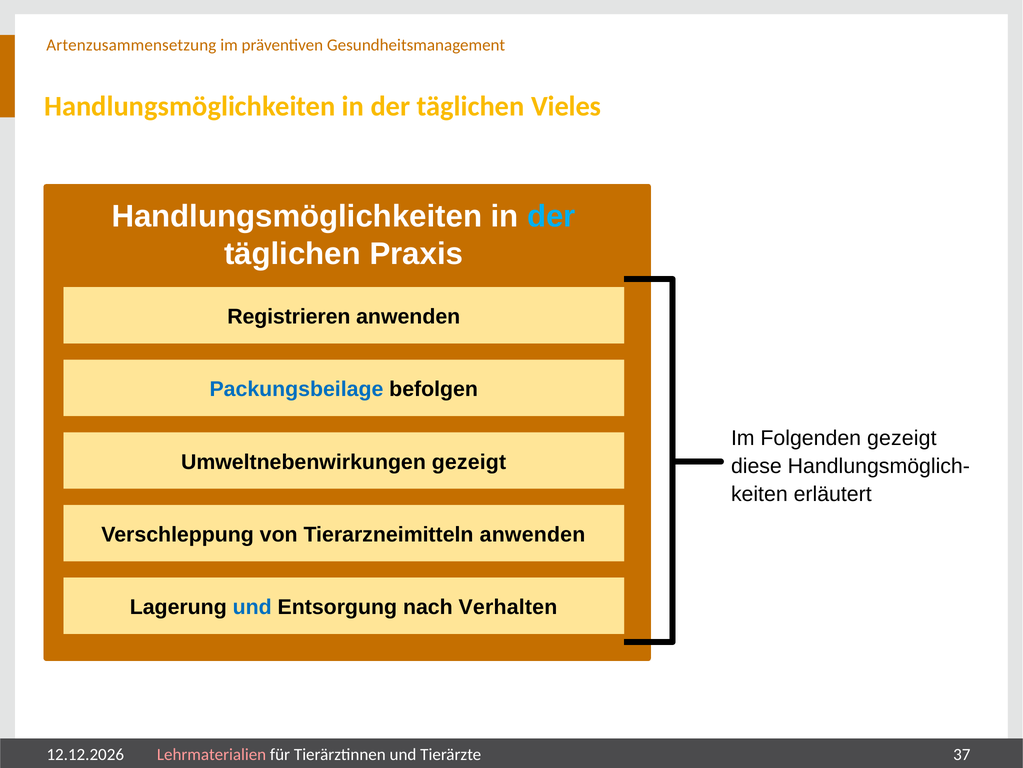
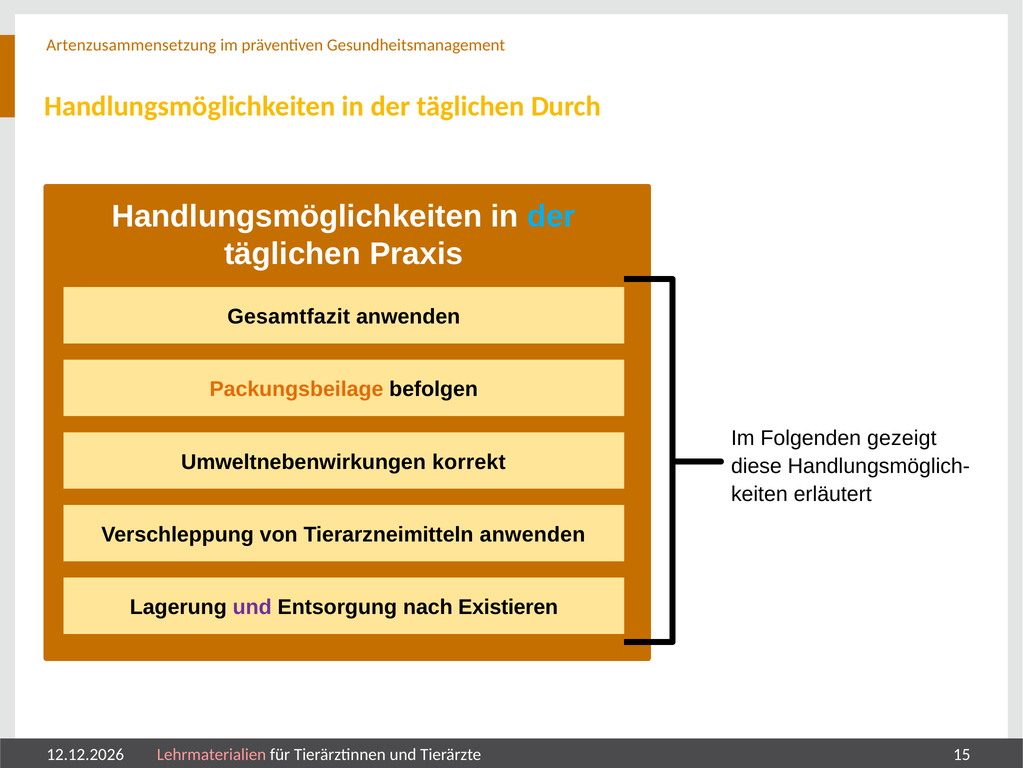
Vieles: Vieles -> Durch (566, 106)
Registrieren: Registrieren -> Gesamtfazit (289, 316)
Packungsbeilage colour: blue -> orange (296, 389)
Umweltnebenwirkungen gezeigt: gezeigt -> korrekt (469, 462)
und colour: blue -> purple (252, 607)
Verhalten: Verhalten -> Existieren (508, 607)
37: 37 -> 15 (962, 754)
